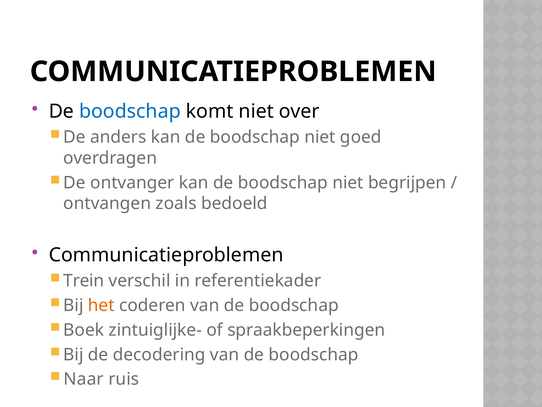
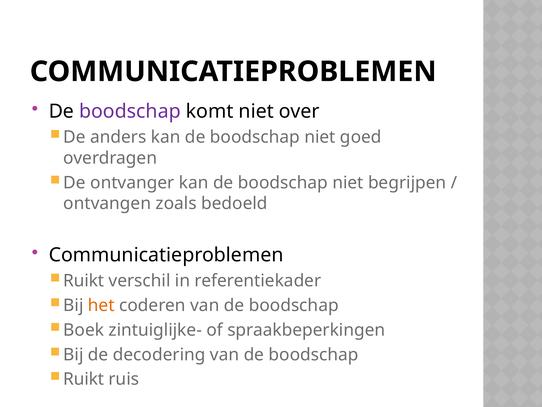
boodschap colour: blue -> purple (130, 111)
Trein: Trein -> Ruikt (84, 280)
Naar: Naar -> Ruikt (84, 379)
